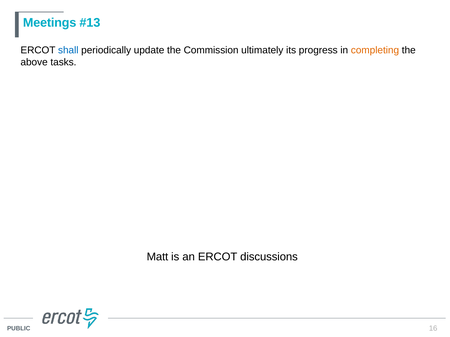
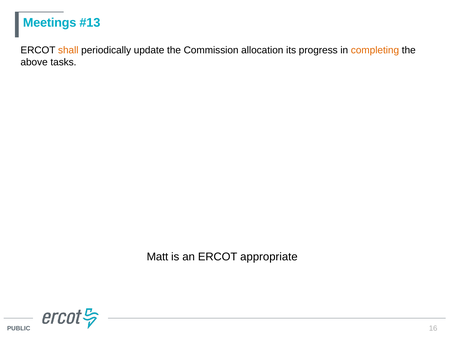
shall colour: blue -> orange (68, 50)
ultimately: ultimately -> allocation (262, 50)
discussions: discussions -> appropriate (269, 257)
